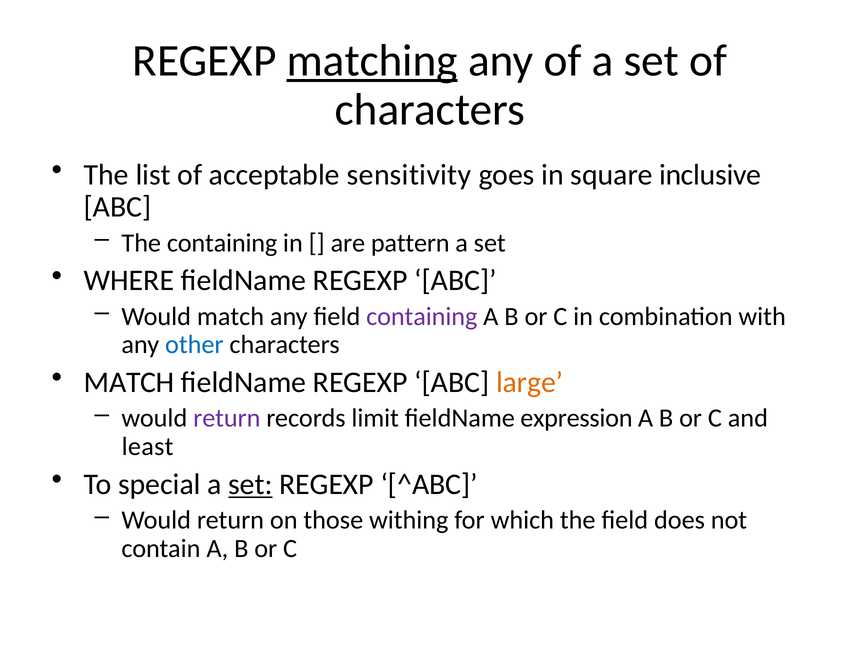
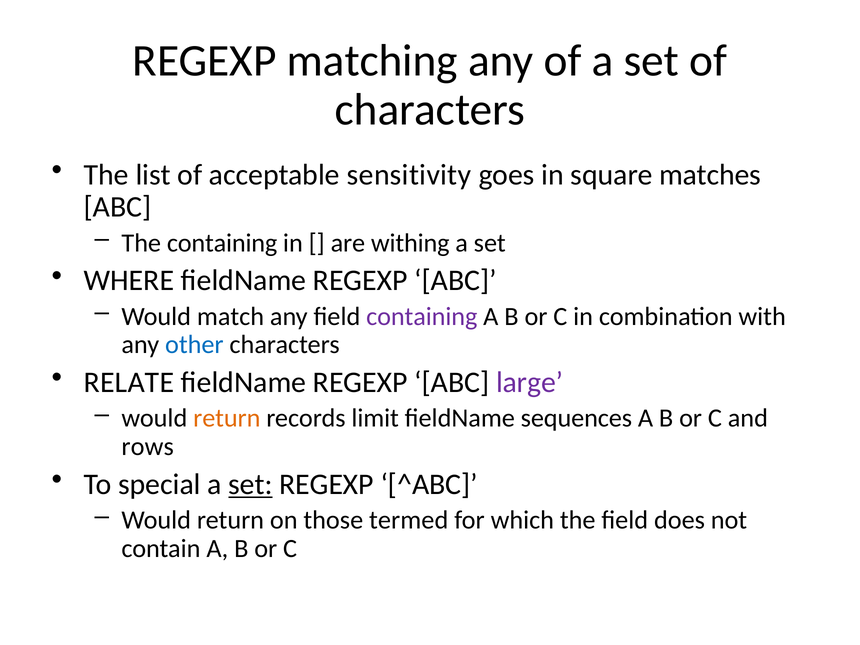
matching underline: present -> none (372, 61)
inclusive: inclusive -> matches (710, 175)
pattern: pattern -> withing (410, 243)
MATCH: MATCH -> RELATE (129, 382)
large colour: orange -> purple (530, 382)
return colour: purple -> orange (227, 418)
expression: expression -> sequences (576, 418)
least: least -> rows (148, 447)
withing: withing -> termed (409, 520)
